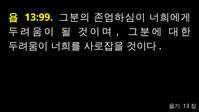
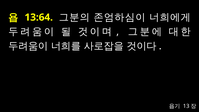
13:99: 13:99 -> 13:64 (39, 17)
